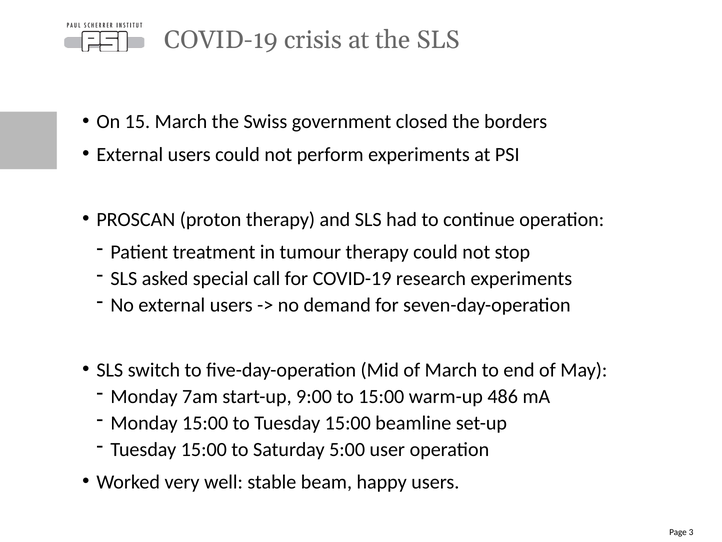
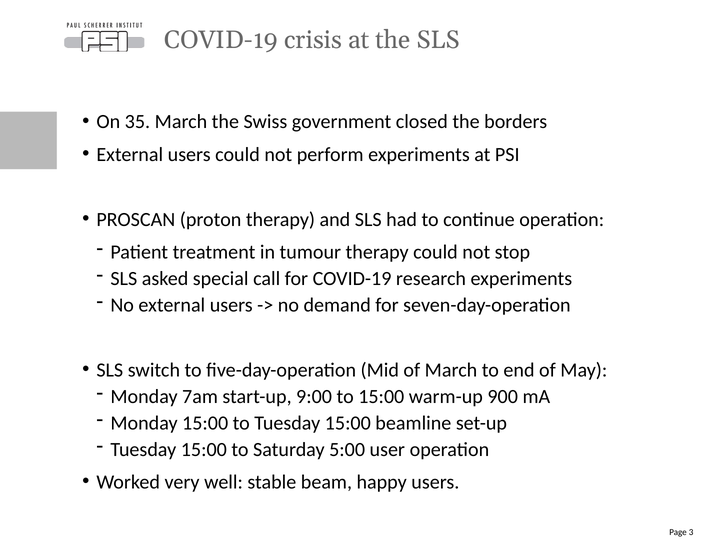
15: 15 -> 35 (137, 122)
486: 486 -> 900 (503, 396)
